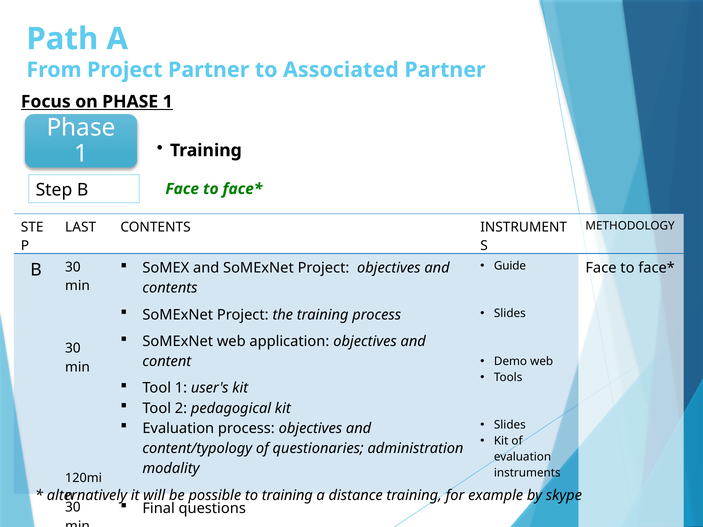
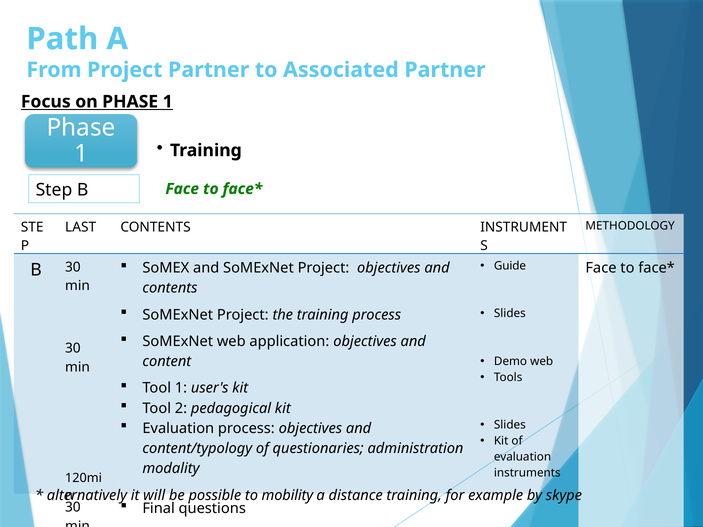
to training: training -> mobility (287, 496)
